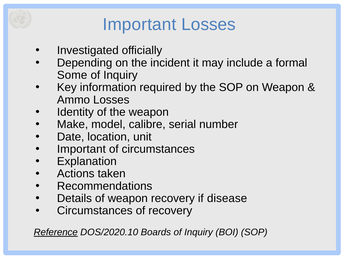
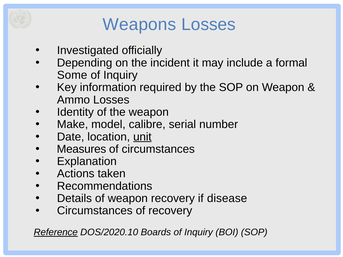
Important: Important -> Weapons (139, 25)
unit underline: none -> present (142, 137)
Important: Important -> Measures (81, 149)
